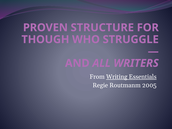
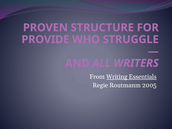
THOUGH: THOUGH -> PROVIDE (45, 39)
